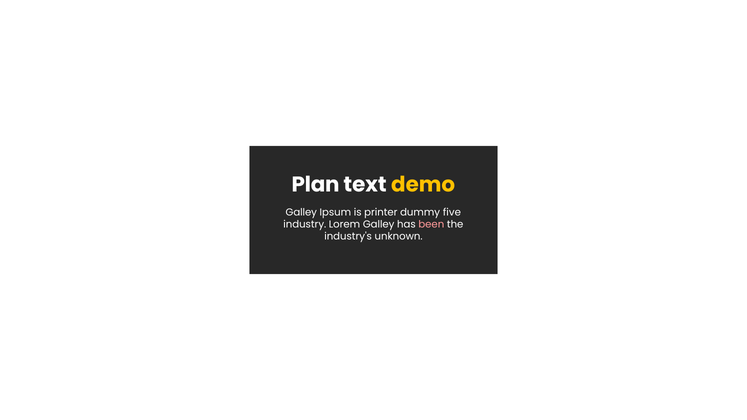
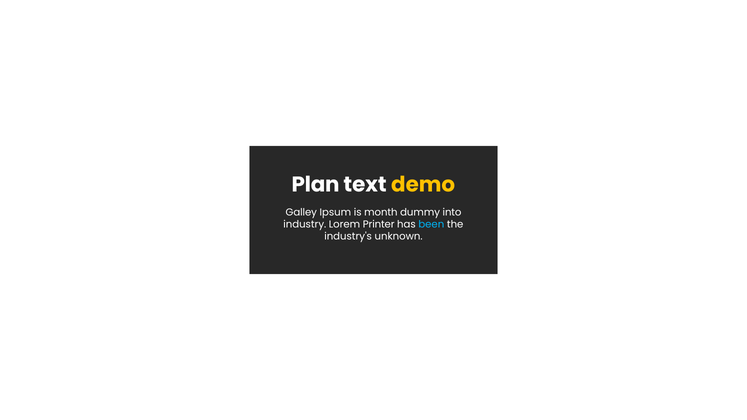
printer: printer -> month (381, 212)
five: five -> into (452, 212)
Lorem Galley: Galley -> Printer (379, 225)
been colour: pink -> light blue (431, 225)
